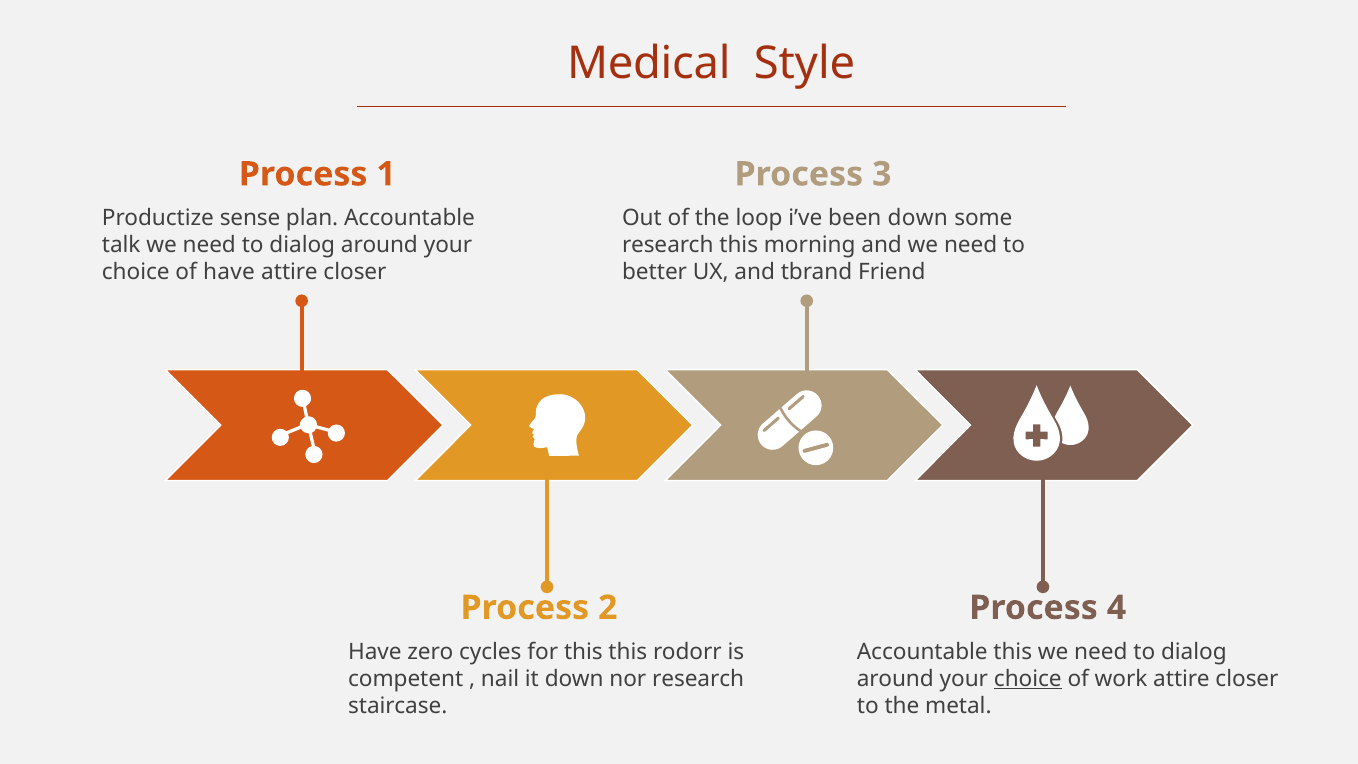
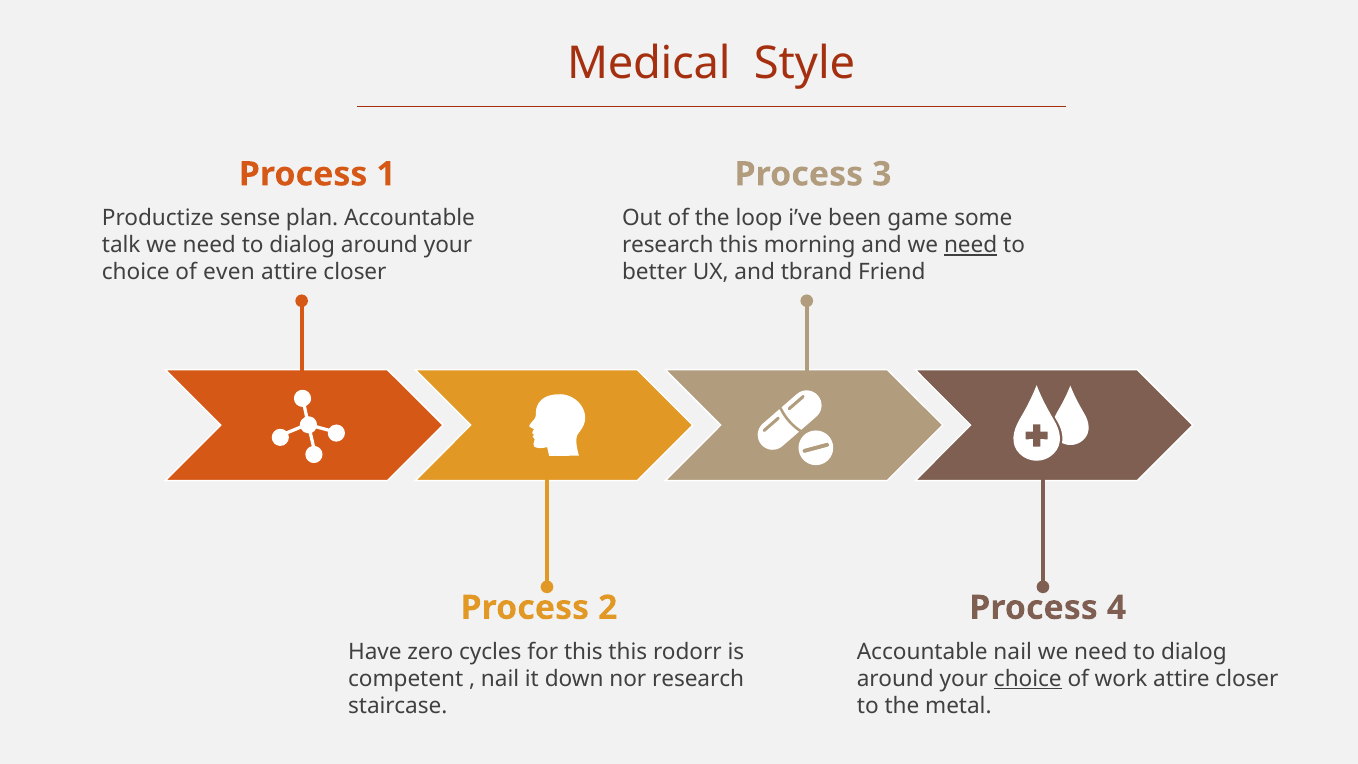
been down: down -> game (918, 218)
need underline: none -> present (971, 245)
of have: have -> even (229, 272)
Accountable this: this -> nail (1013, 652)
